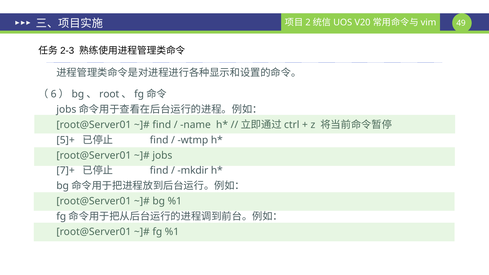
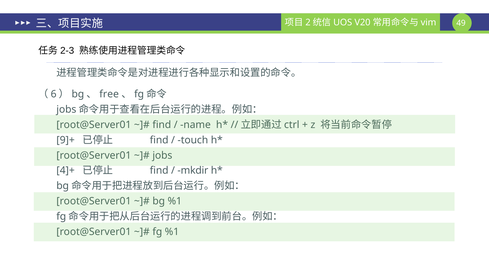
root: root -> free (109, 94)
5]+: 5]+ -> 9]+ (66, 140)
wtmp: wtmp -> touch (193, 140)
7]+: 7]+ -> 4]+ (66, 171)
